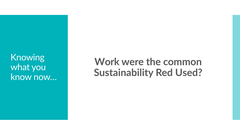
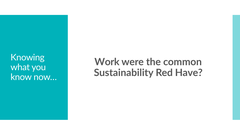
Used: Used -> Have (189, 73)
